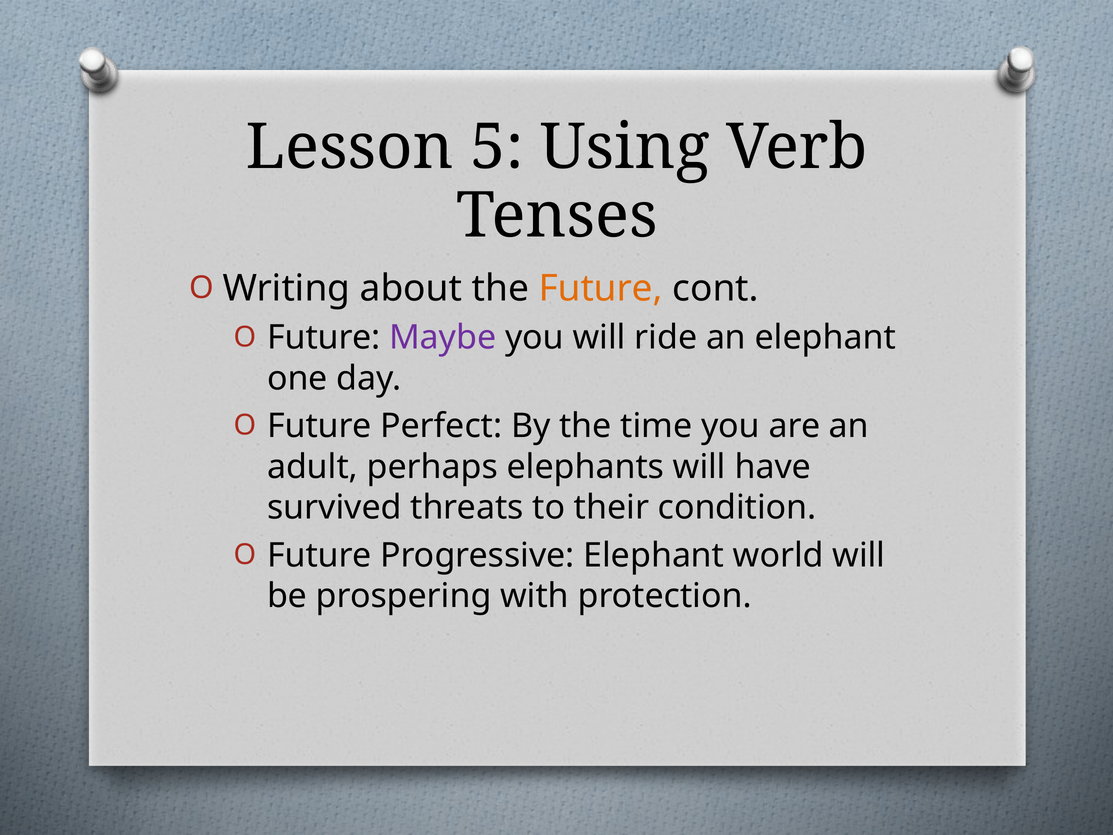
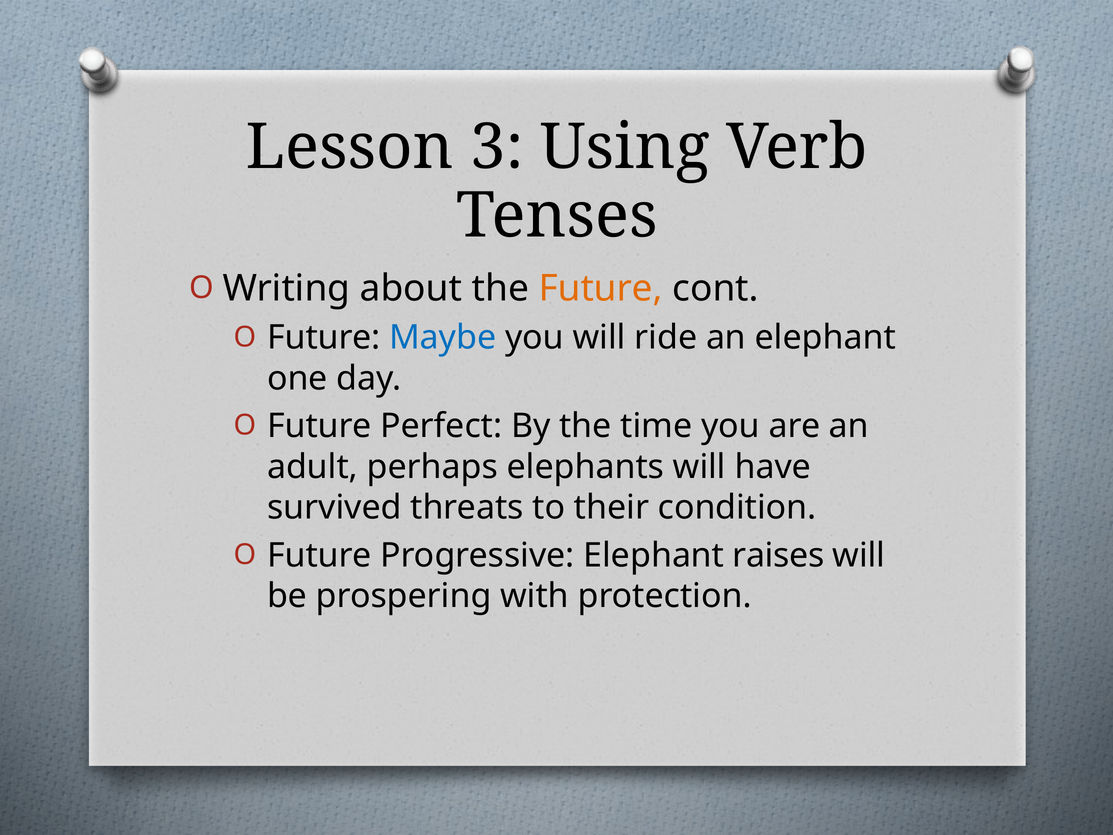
5: 5 -> 3 (497, 147)
Maybe colour: purple -> blue (443, 338)
world: world -> raises (778, 555)
